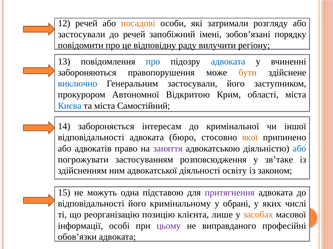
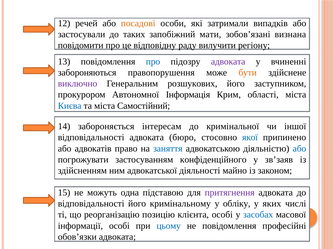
розгляду: розгляду -> випадків (271, 23)
до речей: речей -> таких (134, 34)
імені: імені -> мати (210, 34)
порядку: порядку -> визнана (290, 34)
адвоката colour: blue -> purple (228, 62)
виключно colour: blue -> purple (78, 84)
Генеральним застосували: застосували -> розшукових (192, 84)
Відкритою: Відкритою -> Інформація (188, 95)
якої colour: orange -> blue (250, 138)
заняття colour: purple -> blue (168, 149)
розповсюдження: розповсюдження -> конфіденційного (213, 160)
зв’таке: зв’таке -> зв’заяв (279, 160)
освіту: освіту -> майно (235, 171)
обрані: обрані -> обліку (237, 204)
клієнта лише: лише -> особі (222, 215)
засобах colour: orange -> blue (258, 215)
цьому colour: purple -> blue (169, 226)
не виправданого: виправданого -> повідомлення (229, 226)
